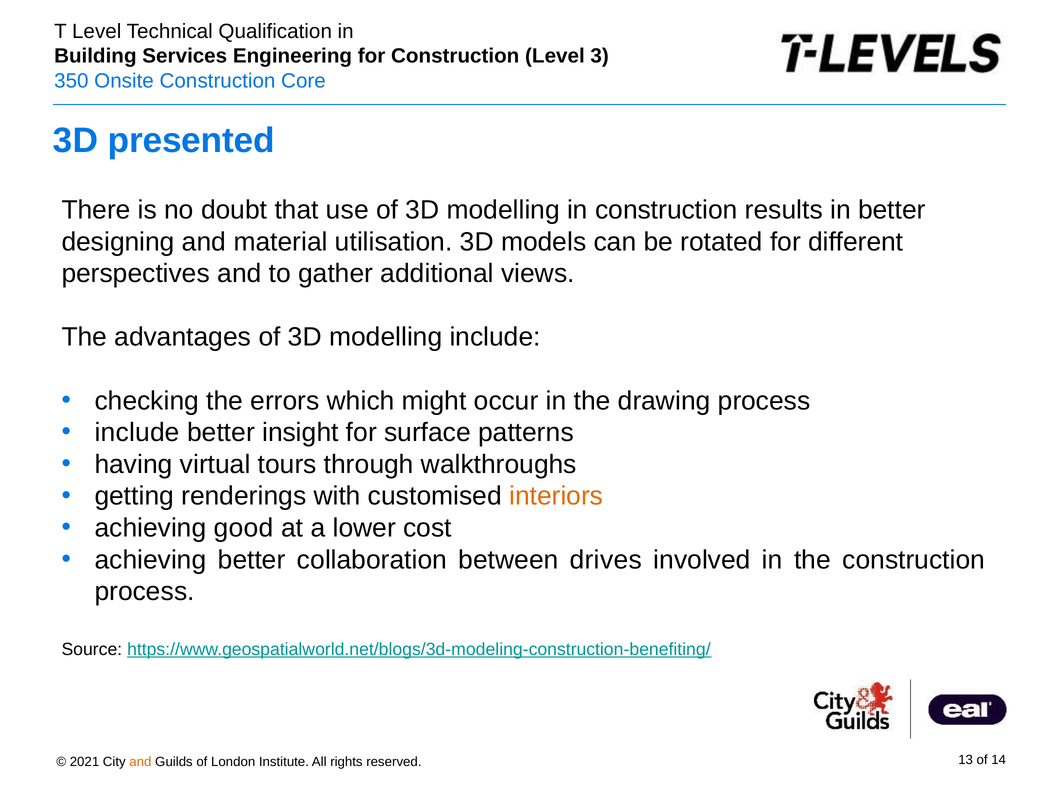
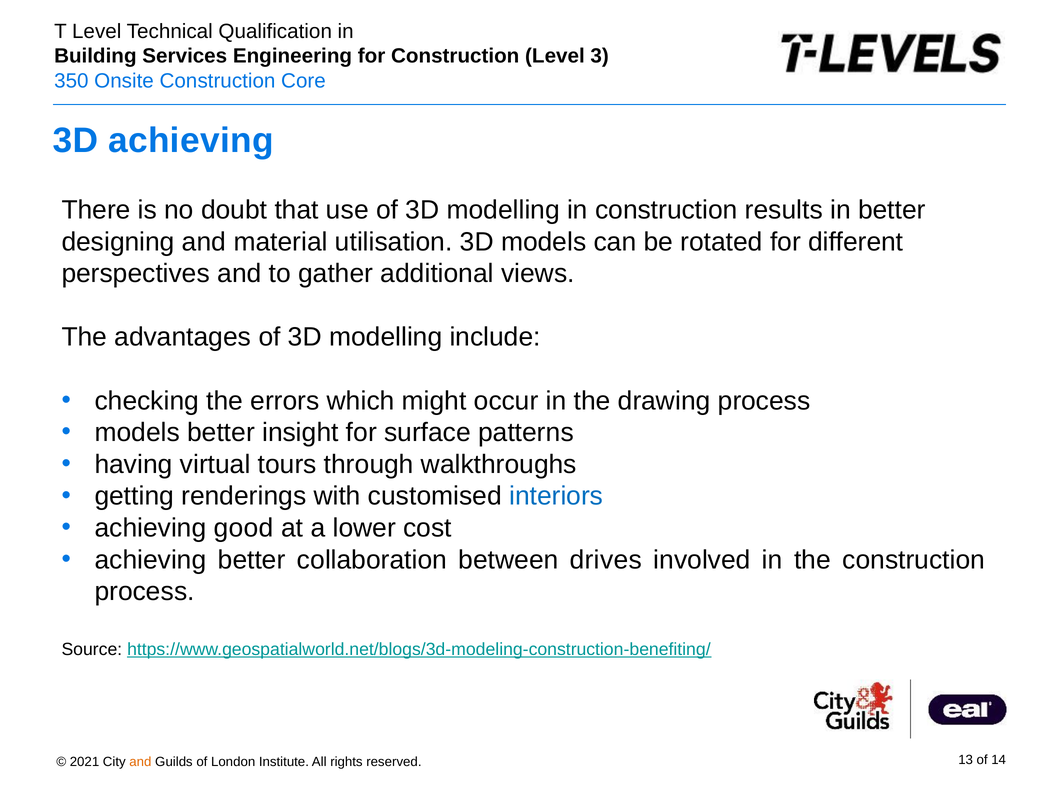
3D presented: presented -> achieving (191, 140)
include: include -> models (137, 432)
interiors colour: orange -> blue (556, 496)
